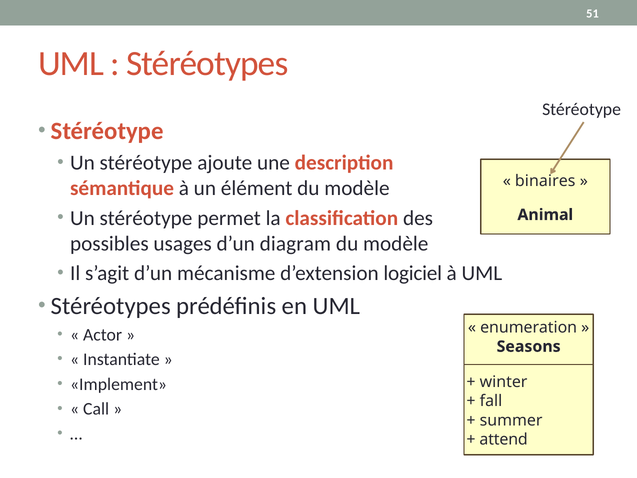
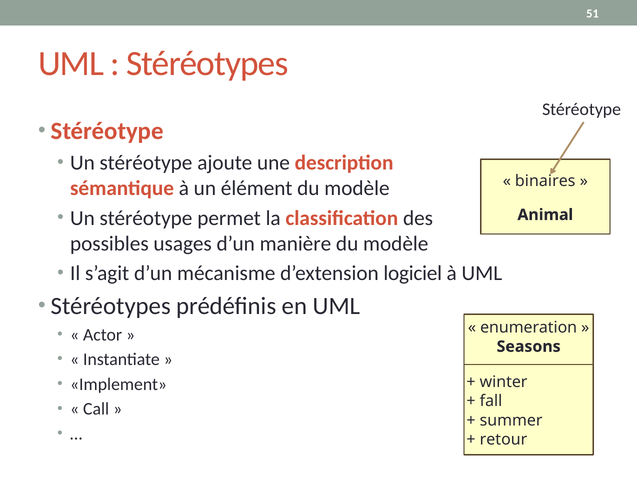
diagram: diagram -> manière (295, 243)
attend: attend -> retour (503, 439)
